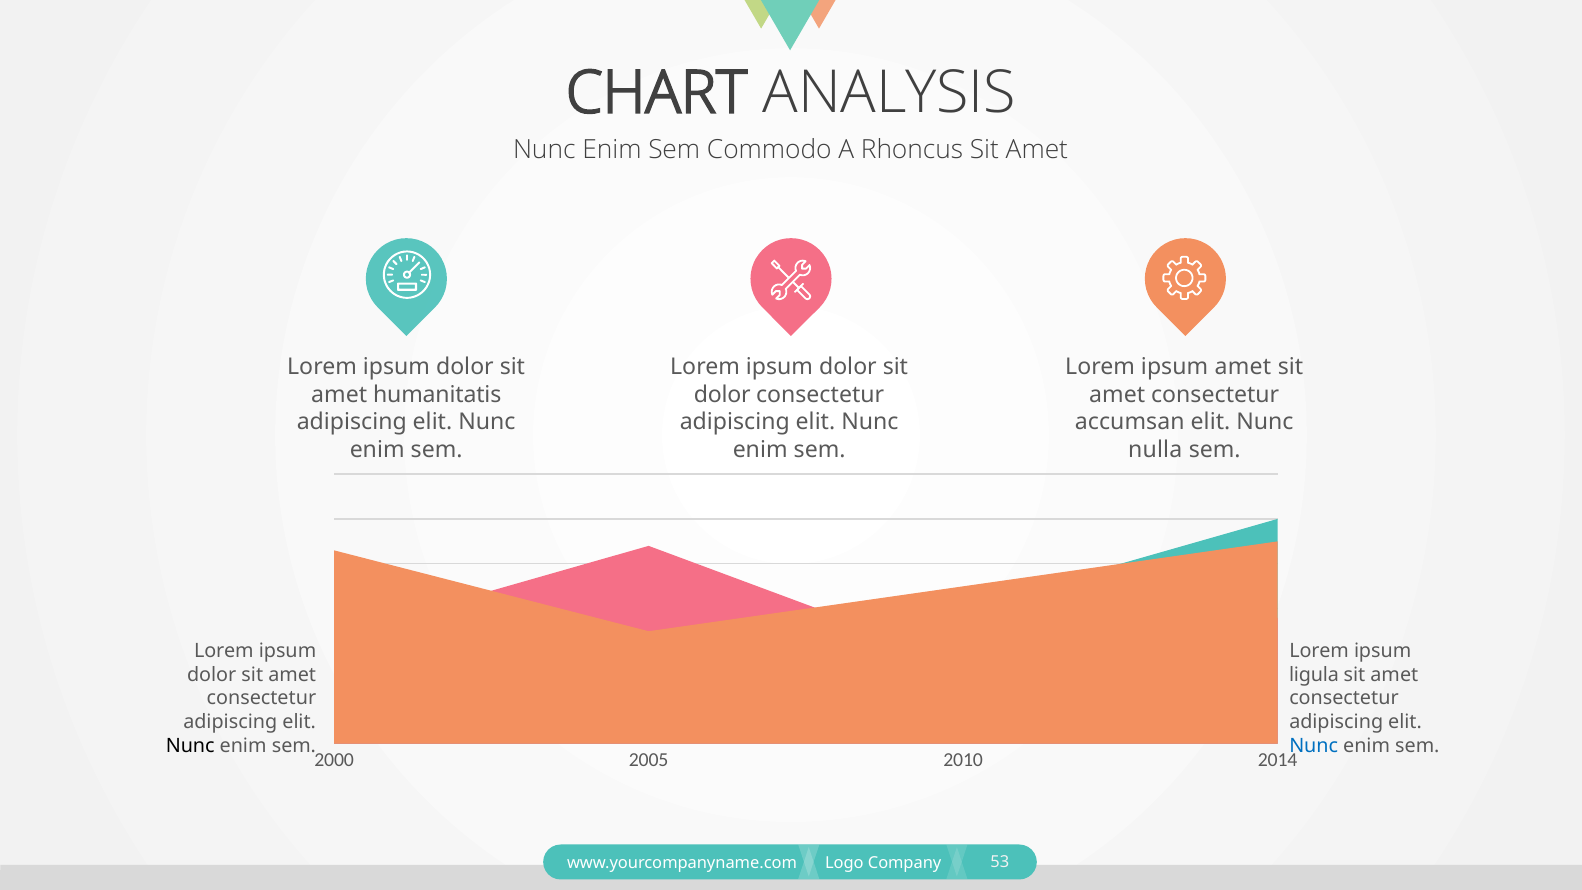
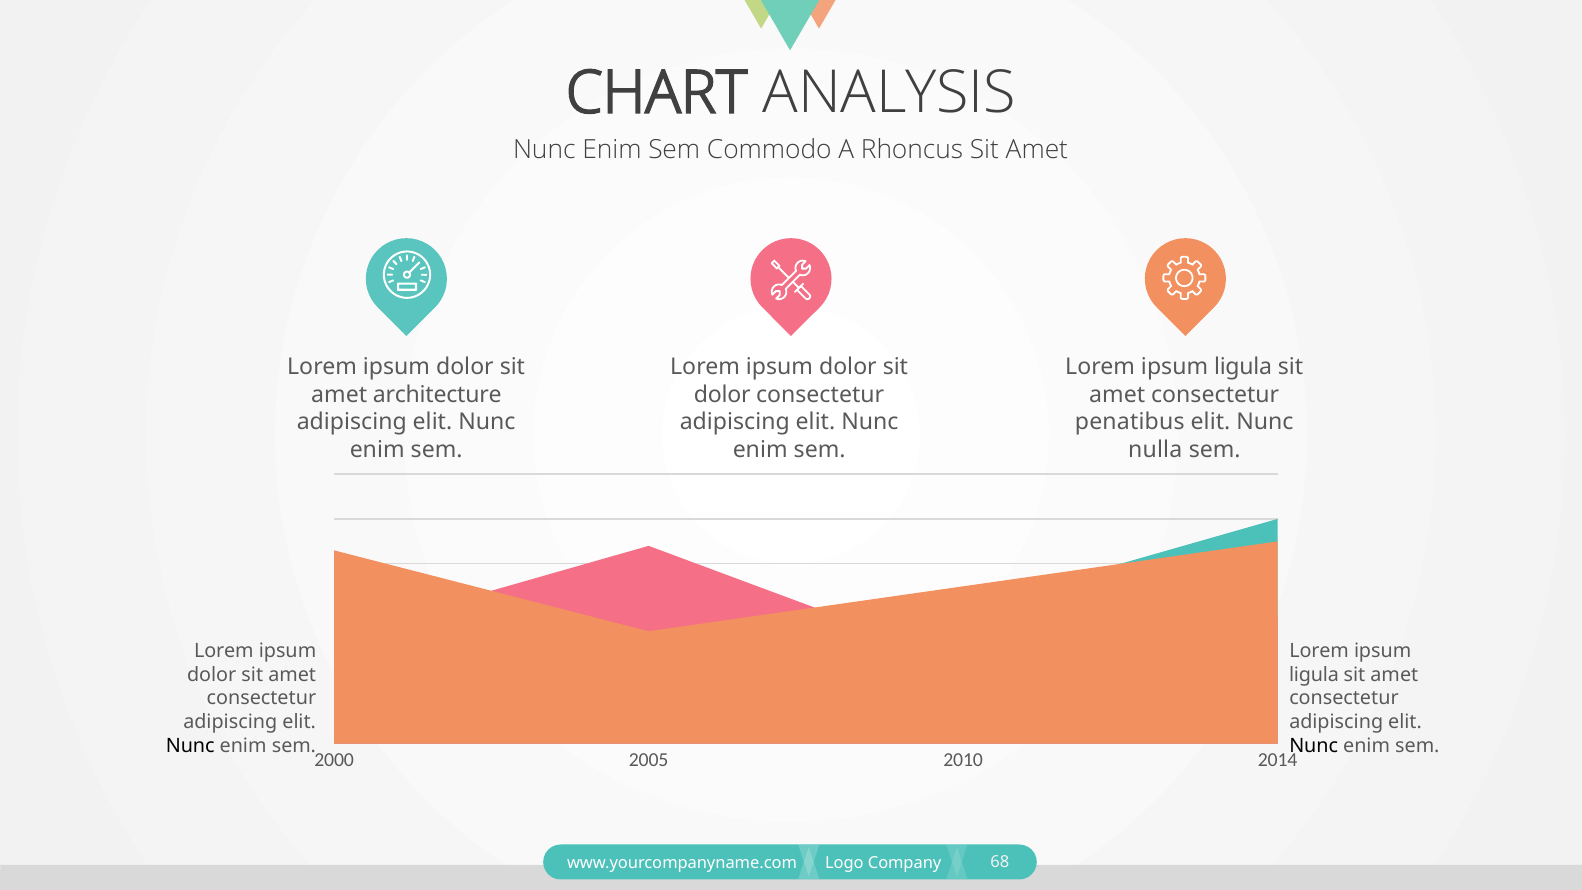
amet: amet -> ligula (1243, 367)
humanitatis: humanitatis -> architecture (437, 395)
accumsan: accumsan -> penatibus (1130, 422)
Nunc colour: blue -> black (1314, 746)
53: 53 -> 68 (1000, 862)
